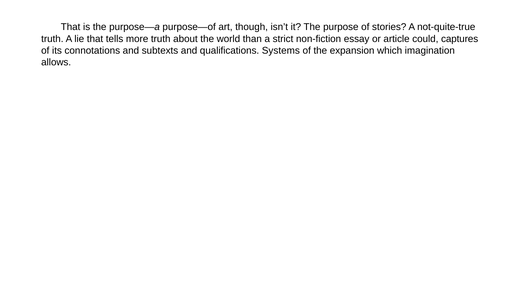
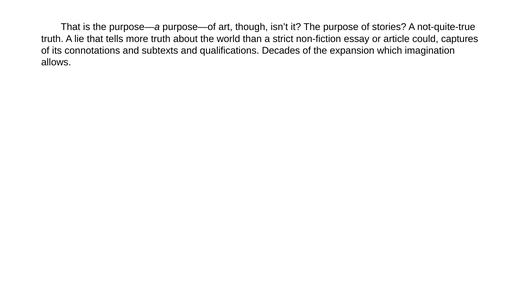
Systems: Systems -> Decades (281, 51)
